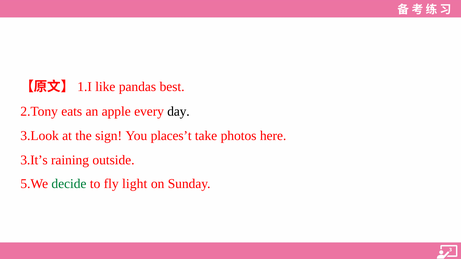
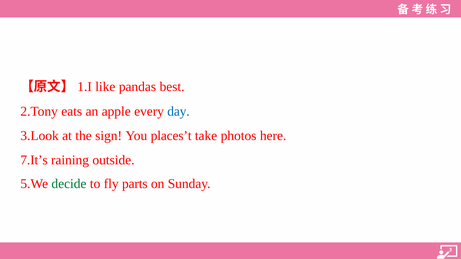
day colour: black -> blue (178, 111)
3.It’s: 3.It’s -> 7.It’s (34, 160)
light: light -> parts (135, 184)
